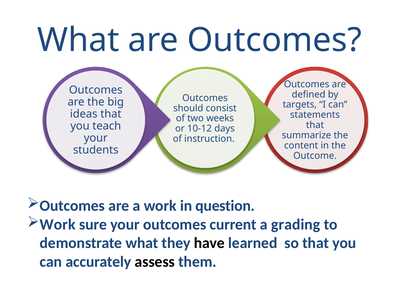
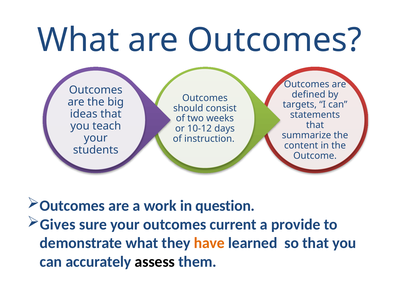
Work: Work -> Gives (58, 224)
grading: grading -> provide (296, 224)
have colour: black -> orange (209, 242)
